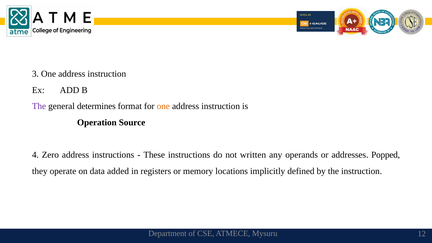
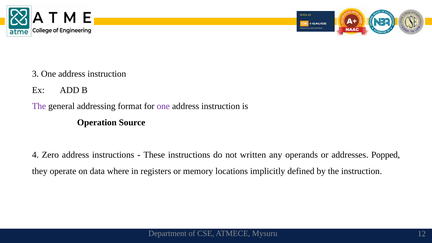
determines: determines -> addressing (96, 106)
one colour: orange -> purple (163, 106)
added: added -> where (118, 171)
